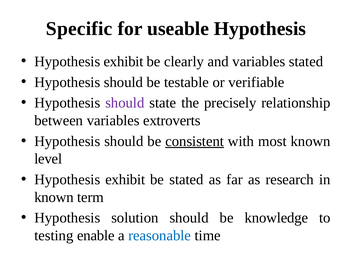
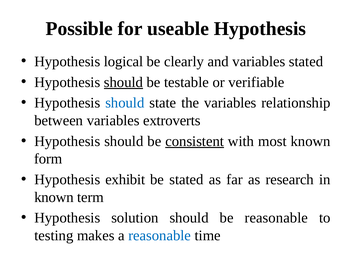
Specific: Specific -> Possible (79, 29)
exhibit: exhibit -> logical (124, 61)
should underline: none -> present (123, 82)
should colour: purple -> blue (125, 103)
the precisely: precisely -> variables (230, 103)
level: level -> form (48, 159)
be knowledge: knowledge -> reasonable (276, 218)
enable: enable -> makes (96, 236)
